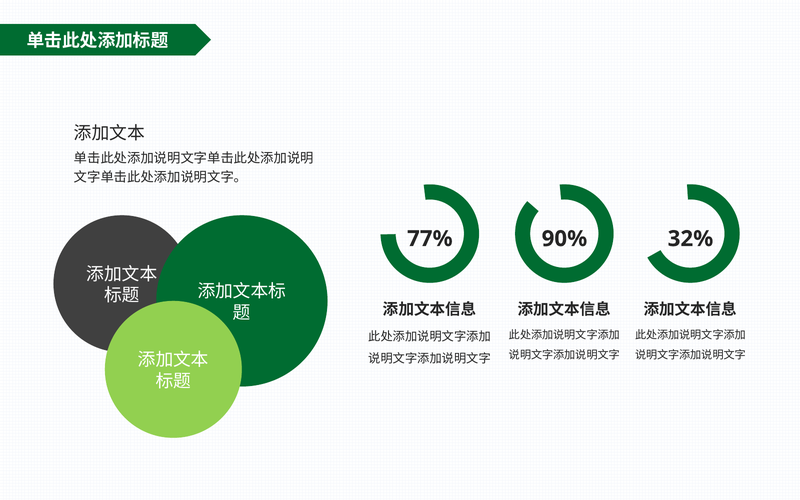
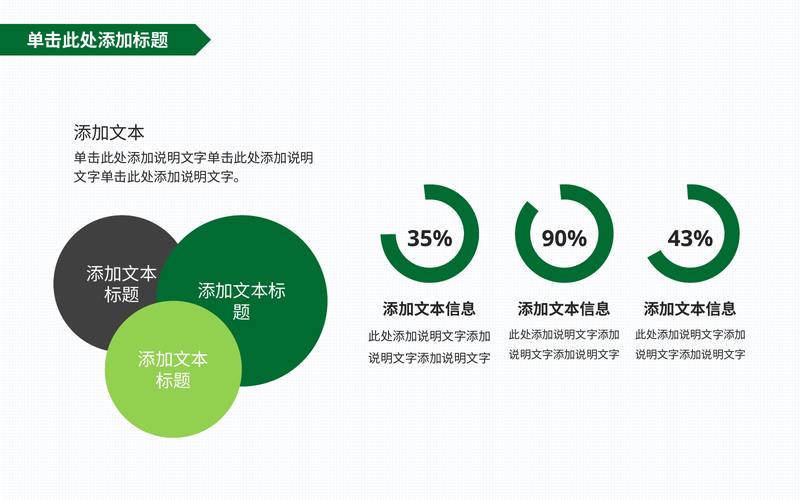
77%: 77% -> 35% (430, 239)
32%: 32% -> 43% (690, 239)
